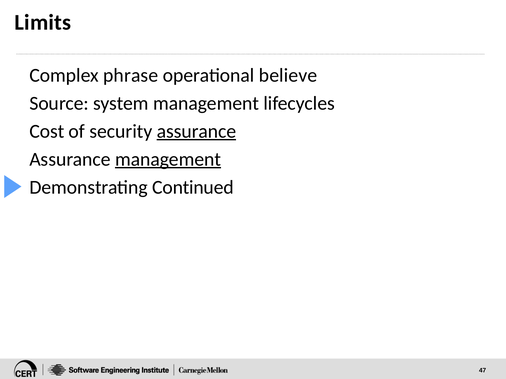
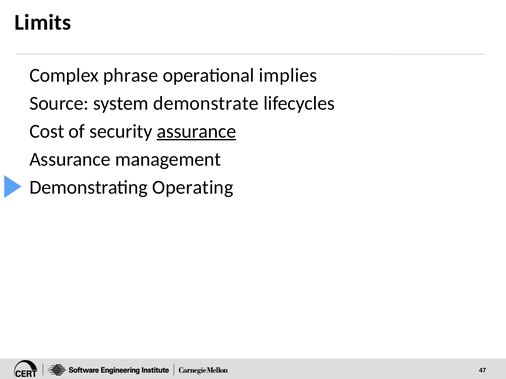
believe: believe -> implies (288, 75)
system management: management -> demonstrate (206, 103)
management underline: present -> none (168, 159)
Continued: Continued -> Operating (193, 188)
